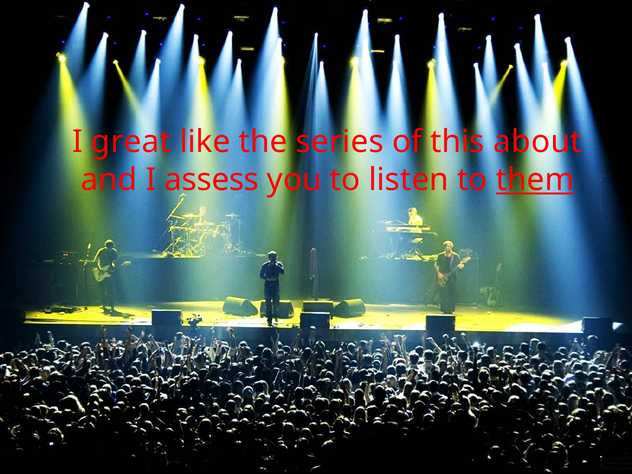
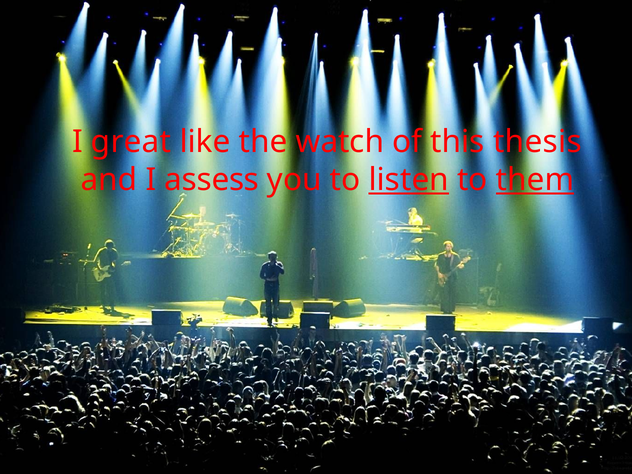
series: series -> watch (340, 142)
about: about -> thesis (538, 142)
listen underline: none -> present (409, 180)
